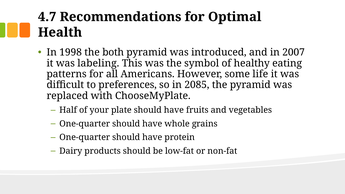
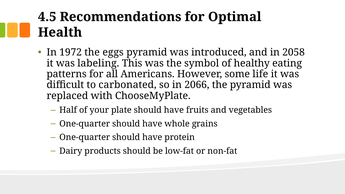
4.7: 4.7 -> 4.5 (47, 17)
1998: 1998 -> 1972 (71, 52)
both: both -> eggs (113, 52)
2007: 2007 -> 2058 (294, 52)
preferences: preferences -> carbonated (128, 85)
2085: 2085 -> 2066 (197, 85)
